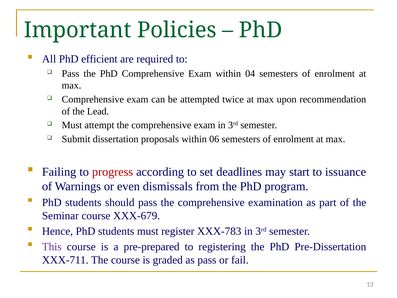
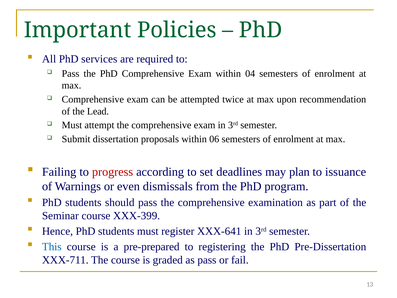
efficient: efficient -> services (99, 59)
start: start -> plan (299, 172)
XXX-679: XXX-679 -> XXX-399 (137, 216)
XXX-783: XXX-783 -> XXX-641 (219, 231)
This colour: purple -> blue (52, 246)
